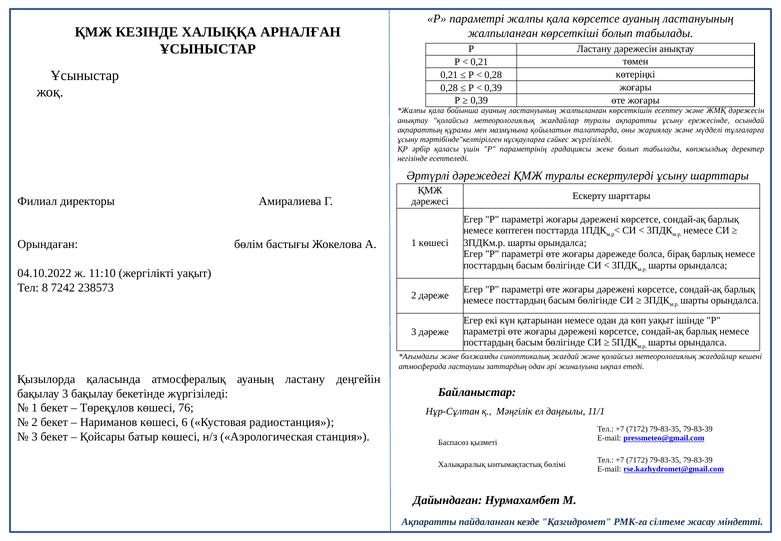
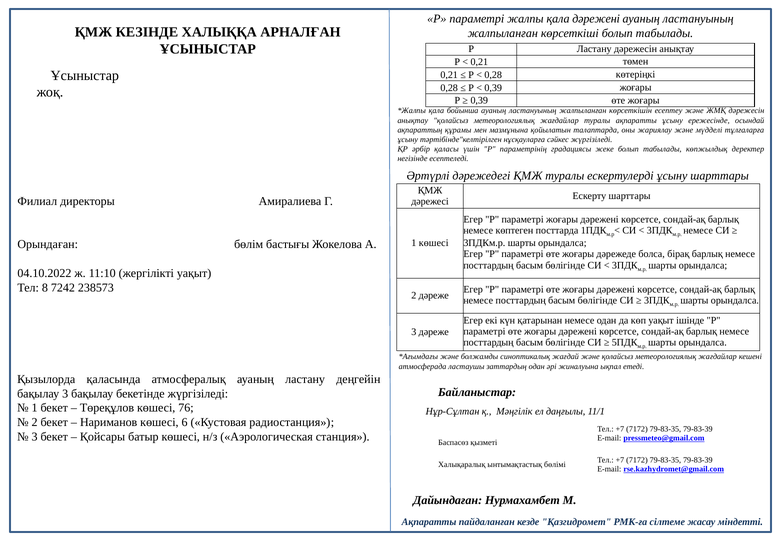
қала көрсетсе: көрсетсе -> дәрежені (596, 19)
